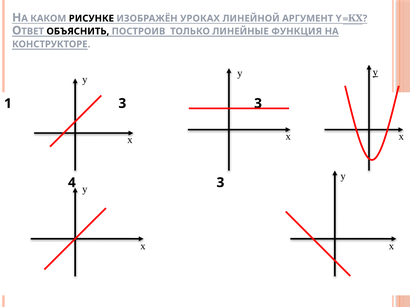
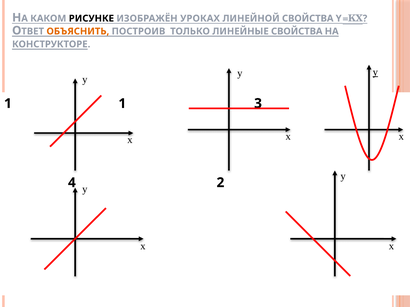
ЛИНЕЙНОЙ АРГУМЕНТ: АРГУМЕНТ -> СВОЙСТВА (308, 18)
ОБЪЯСНИТЬ colour: black -> orange (78, 31)
ЛИНЕЙНЫЕ ФУНКЦИЯ: ФУНКЦИЯ -> СВОЙСТВА (297, 31)
1 3: 3 -> 1 (122, 104)
3: 3 -> 2 (220, 183)
